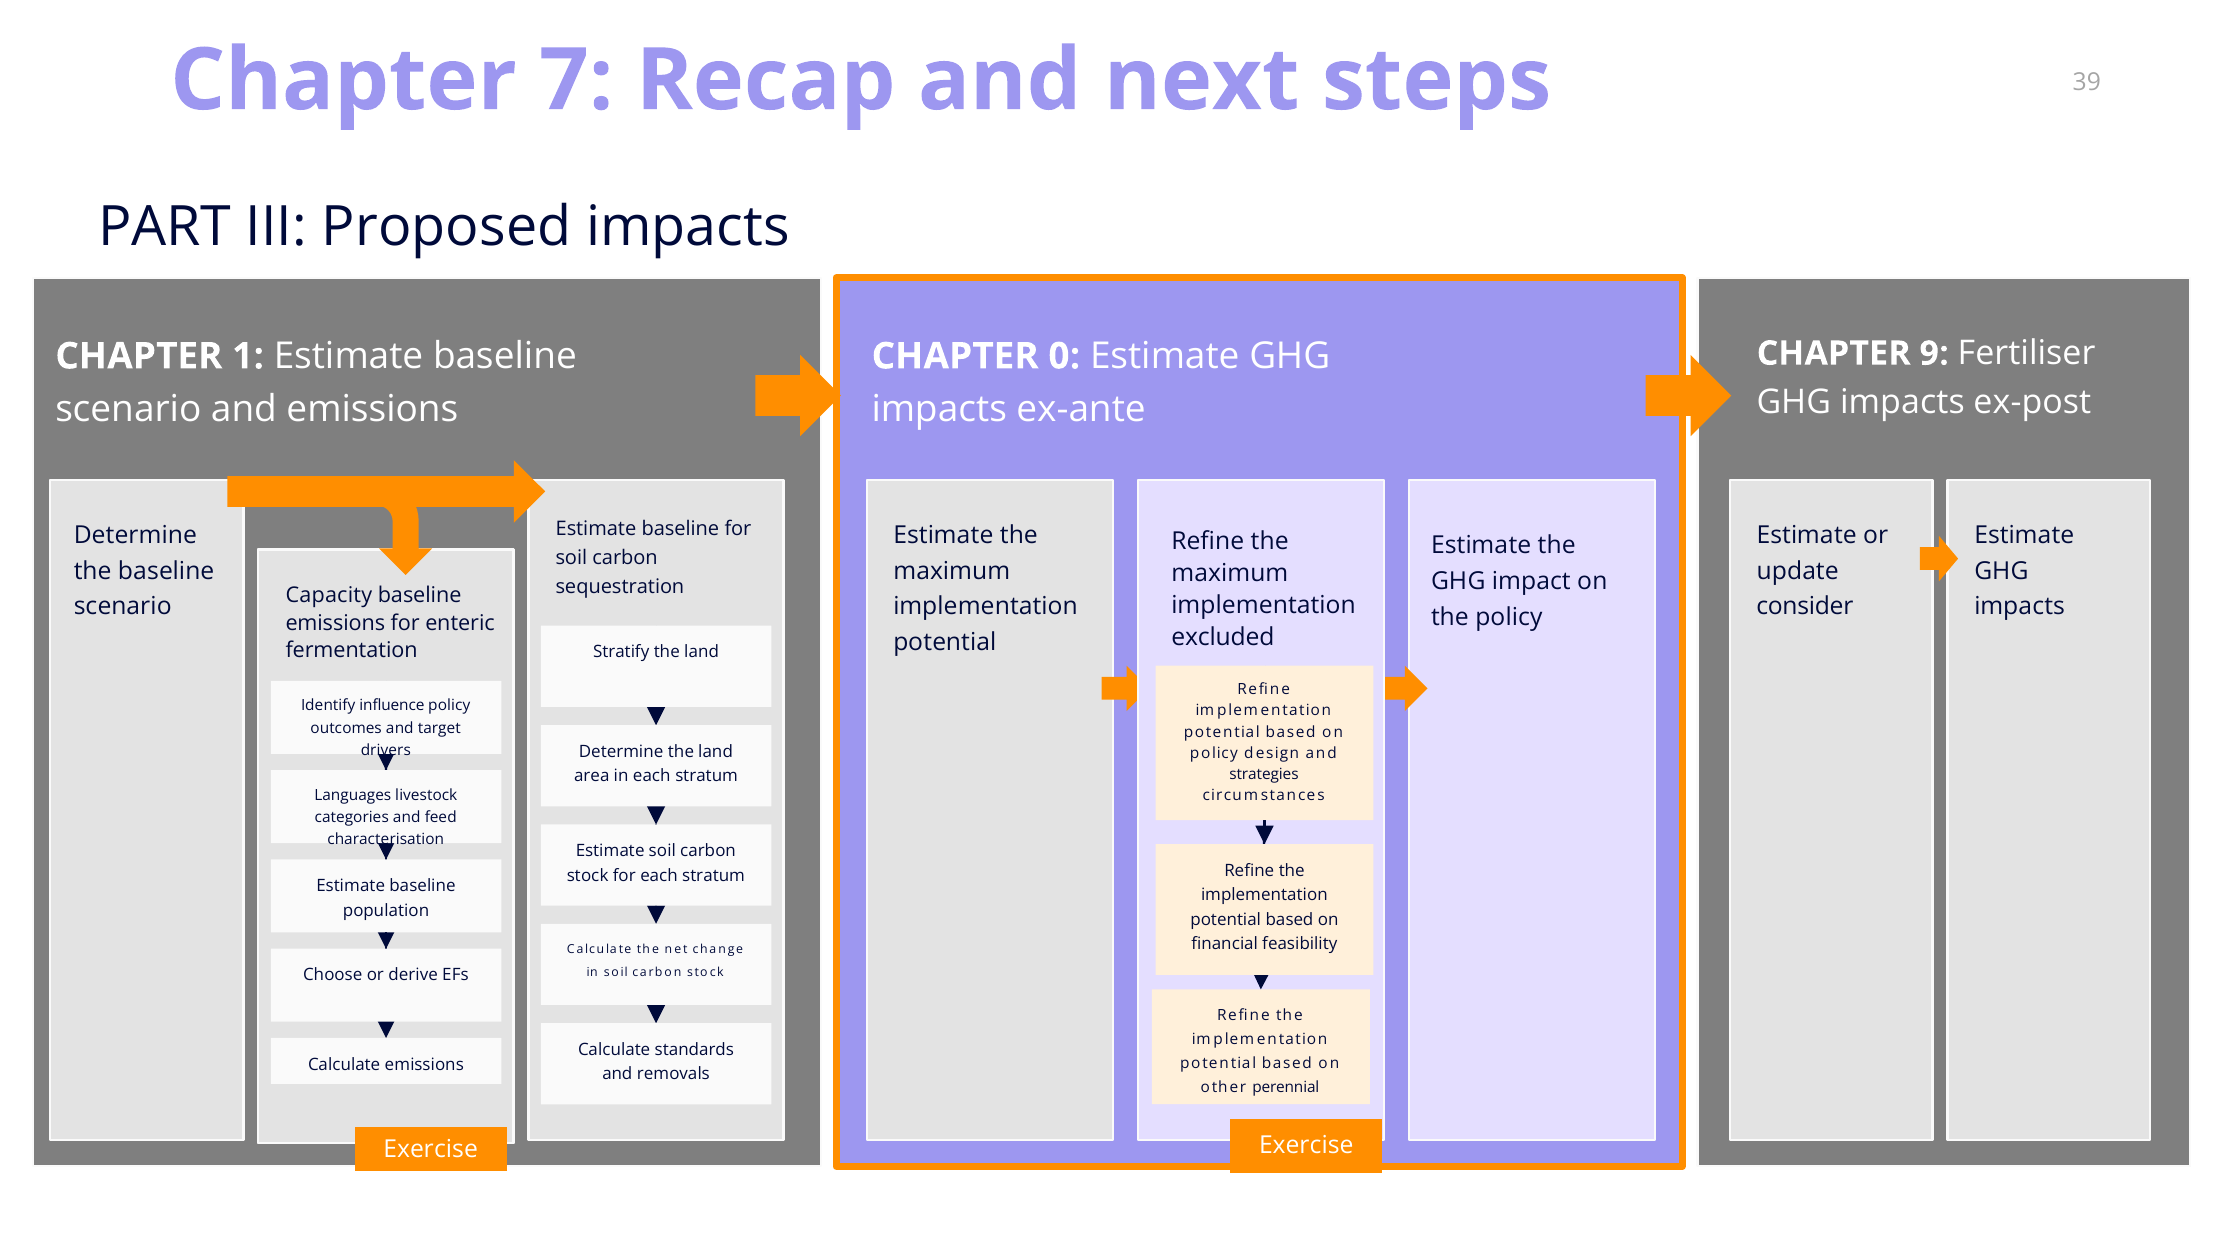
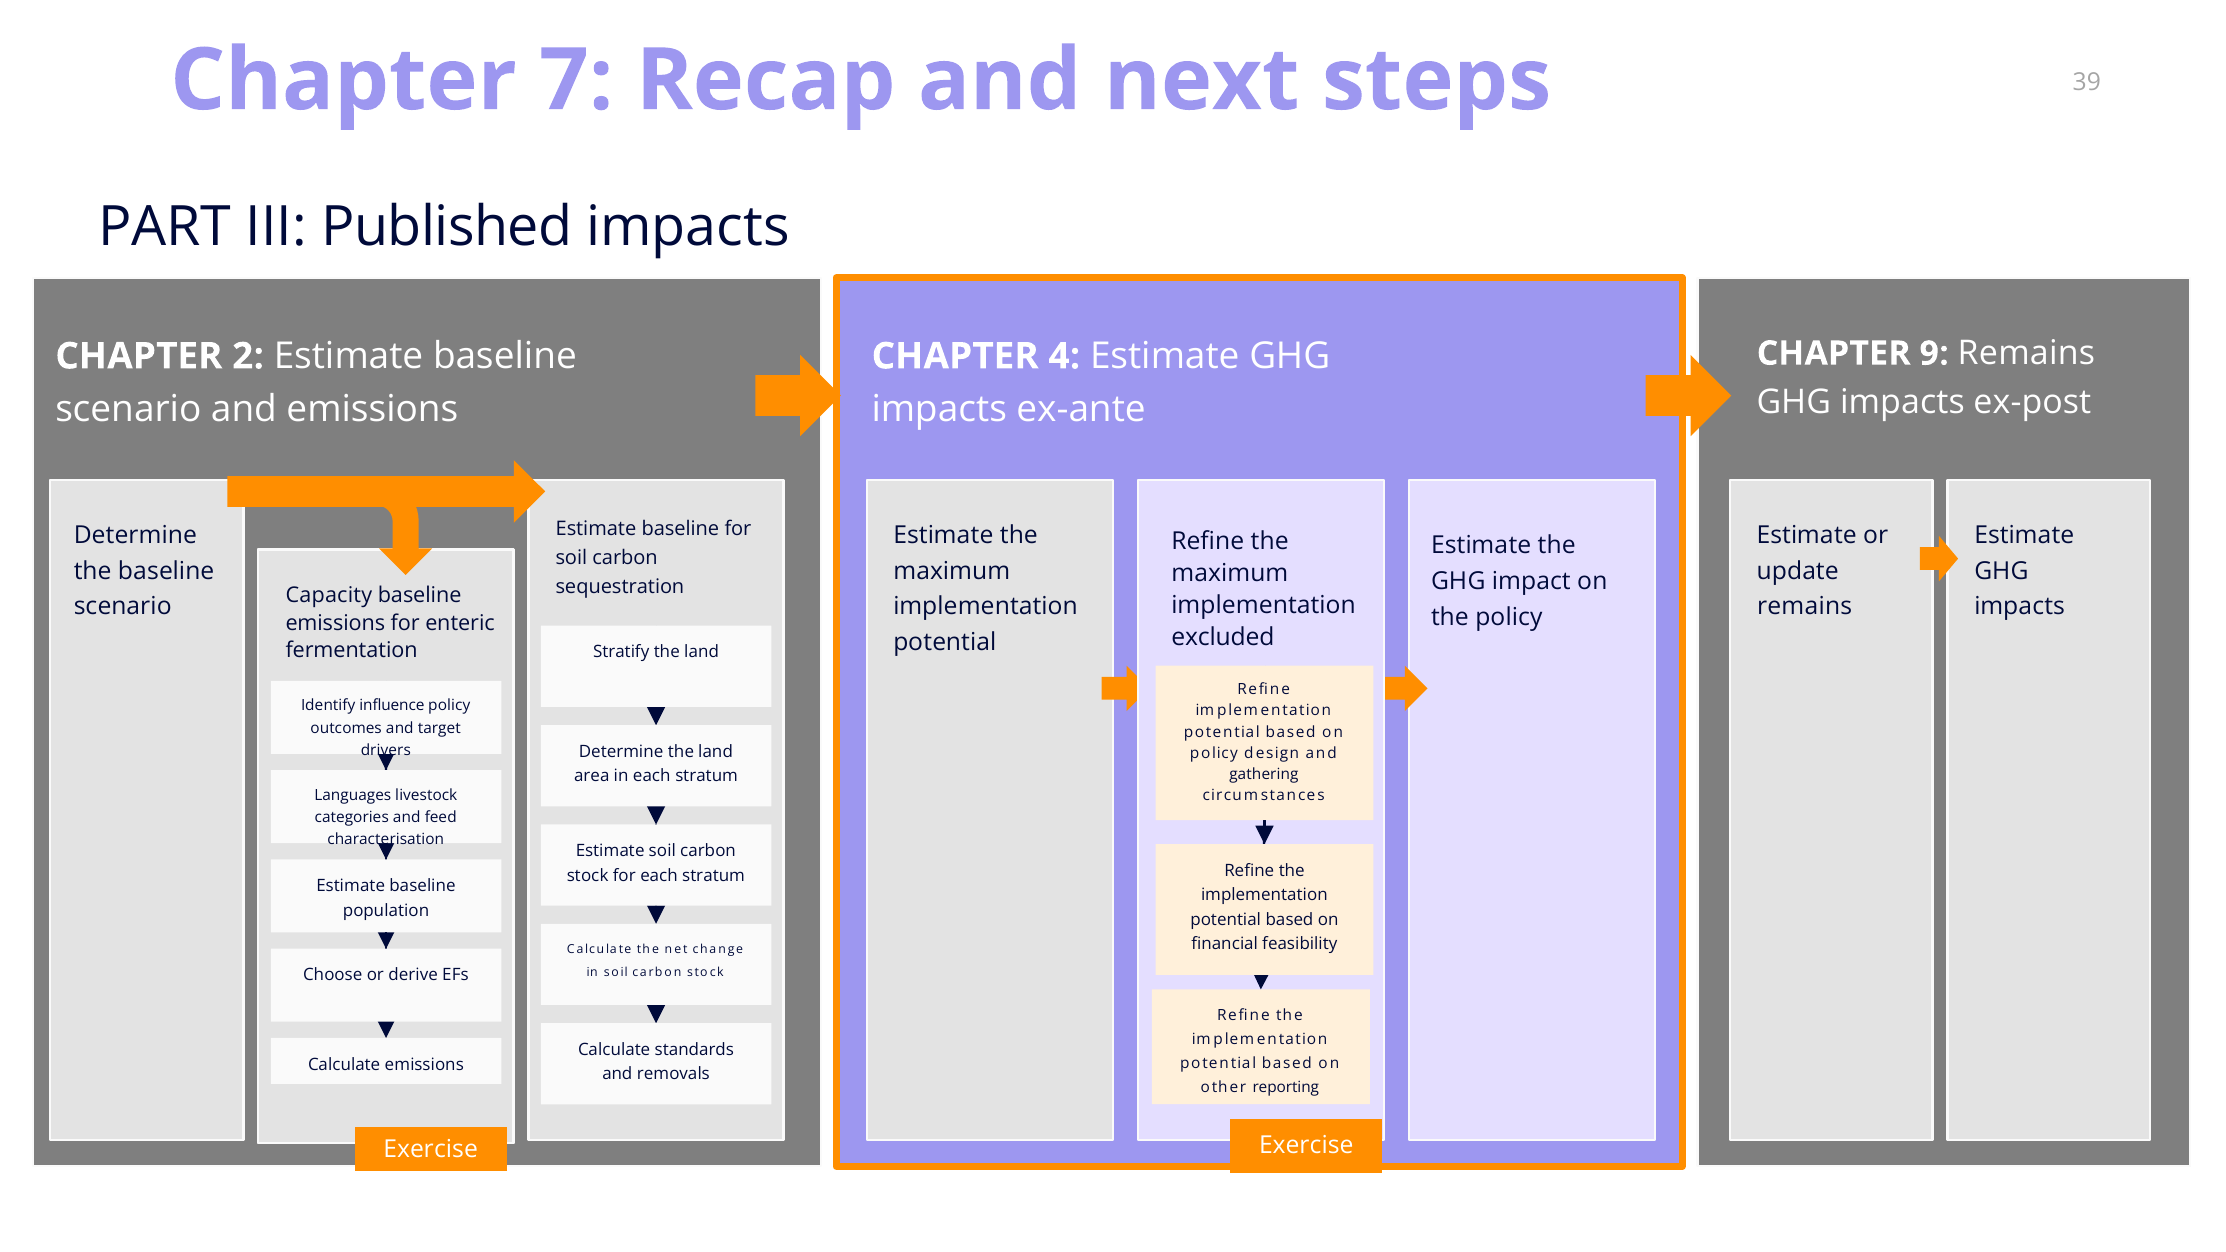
Proposed: Proposed -> Published (447, 228)
9 Fertiliser: Fertiliser -> Remains (2026, 354)
1: 1 -> 2 (248, 356)
0: 0 -> 4 (1064, 356)
consider: consider -> remains (1805, 607)
strategies: strategies -> gathering (1264, 775)
perennial: perennial -> reporting (1286, 1088)
